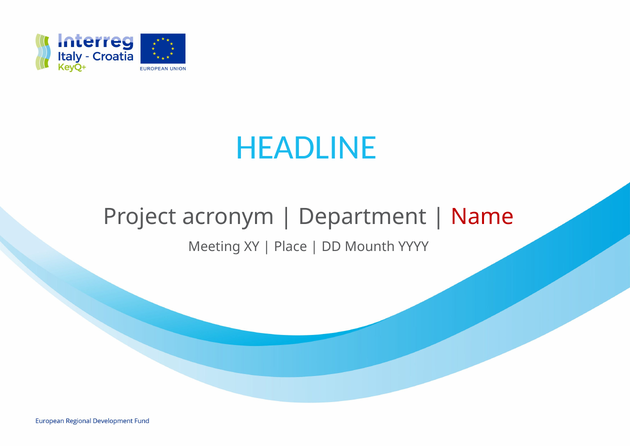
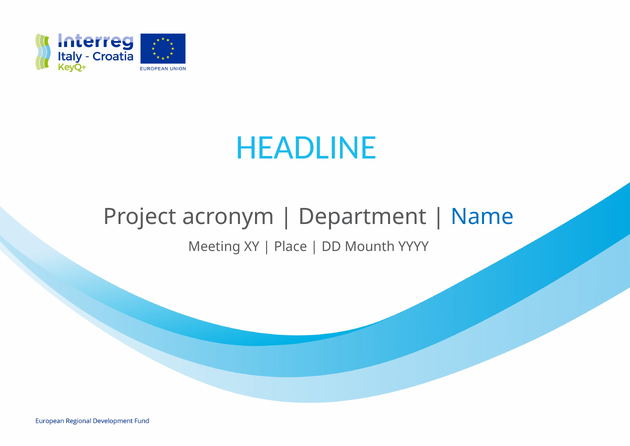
Name colour: red -> blue (482, 217)
